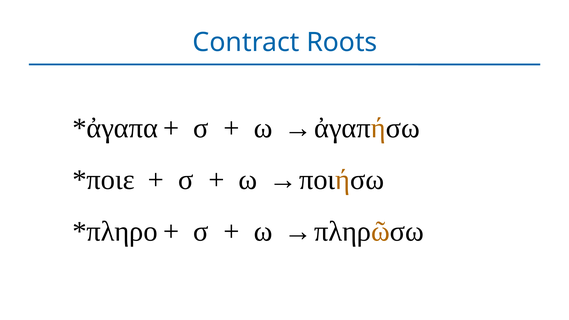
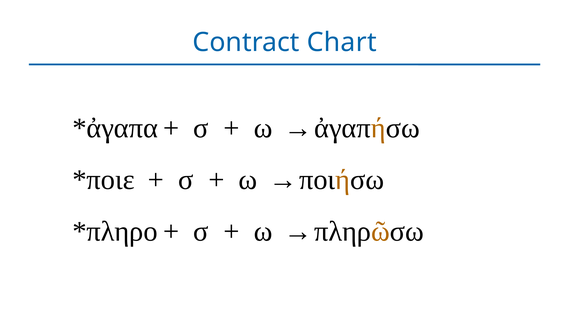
Roots: Roots -> Chart (342, 42)
